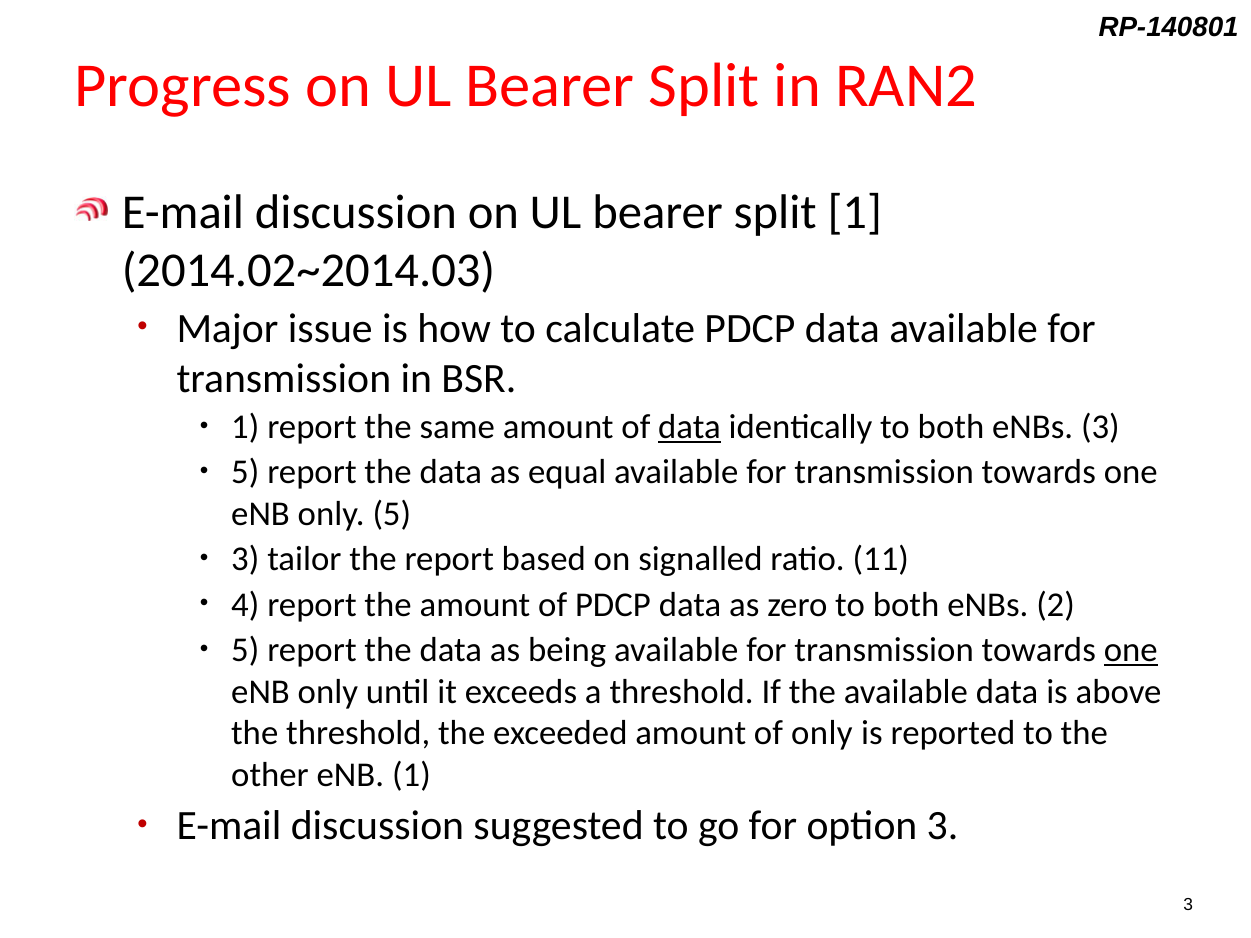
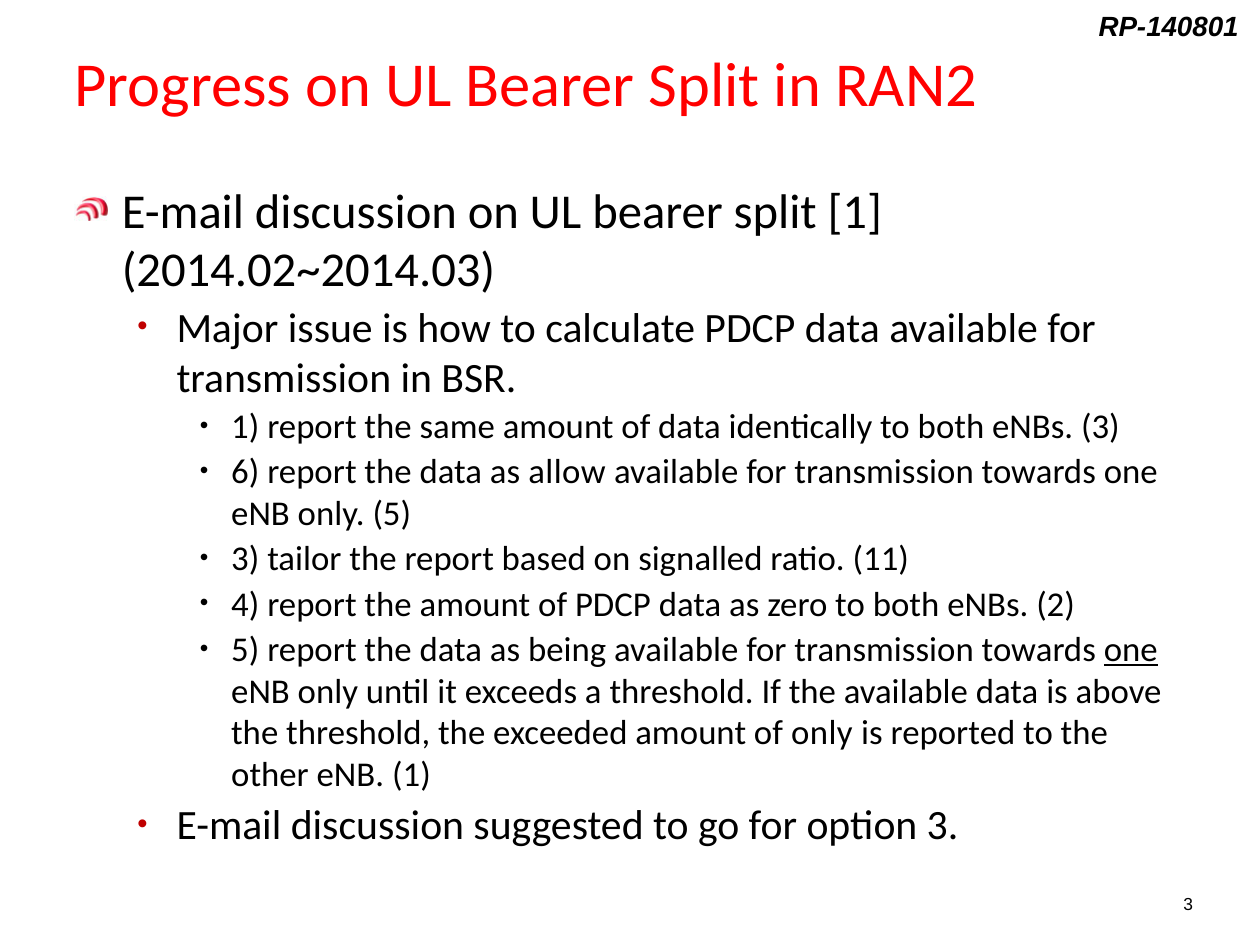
data underline: present -> none (690, 427)
5: 5 -> 6 (245, 473)
equal: equal -> allow (567, 473)
